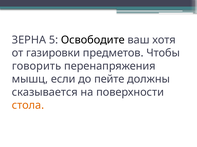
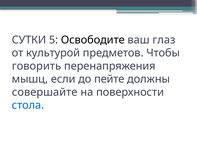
ЗЕРНА: ЗЕРНА -> СУТКИ (29, 40)
хотя: хотя -> глаз (164, 40)
газировки: газировки -> культурой (53, 53)
сказывается: сказывается -> совершайте (45, 93)
стола colour: orange -> blue (28, 106)
